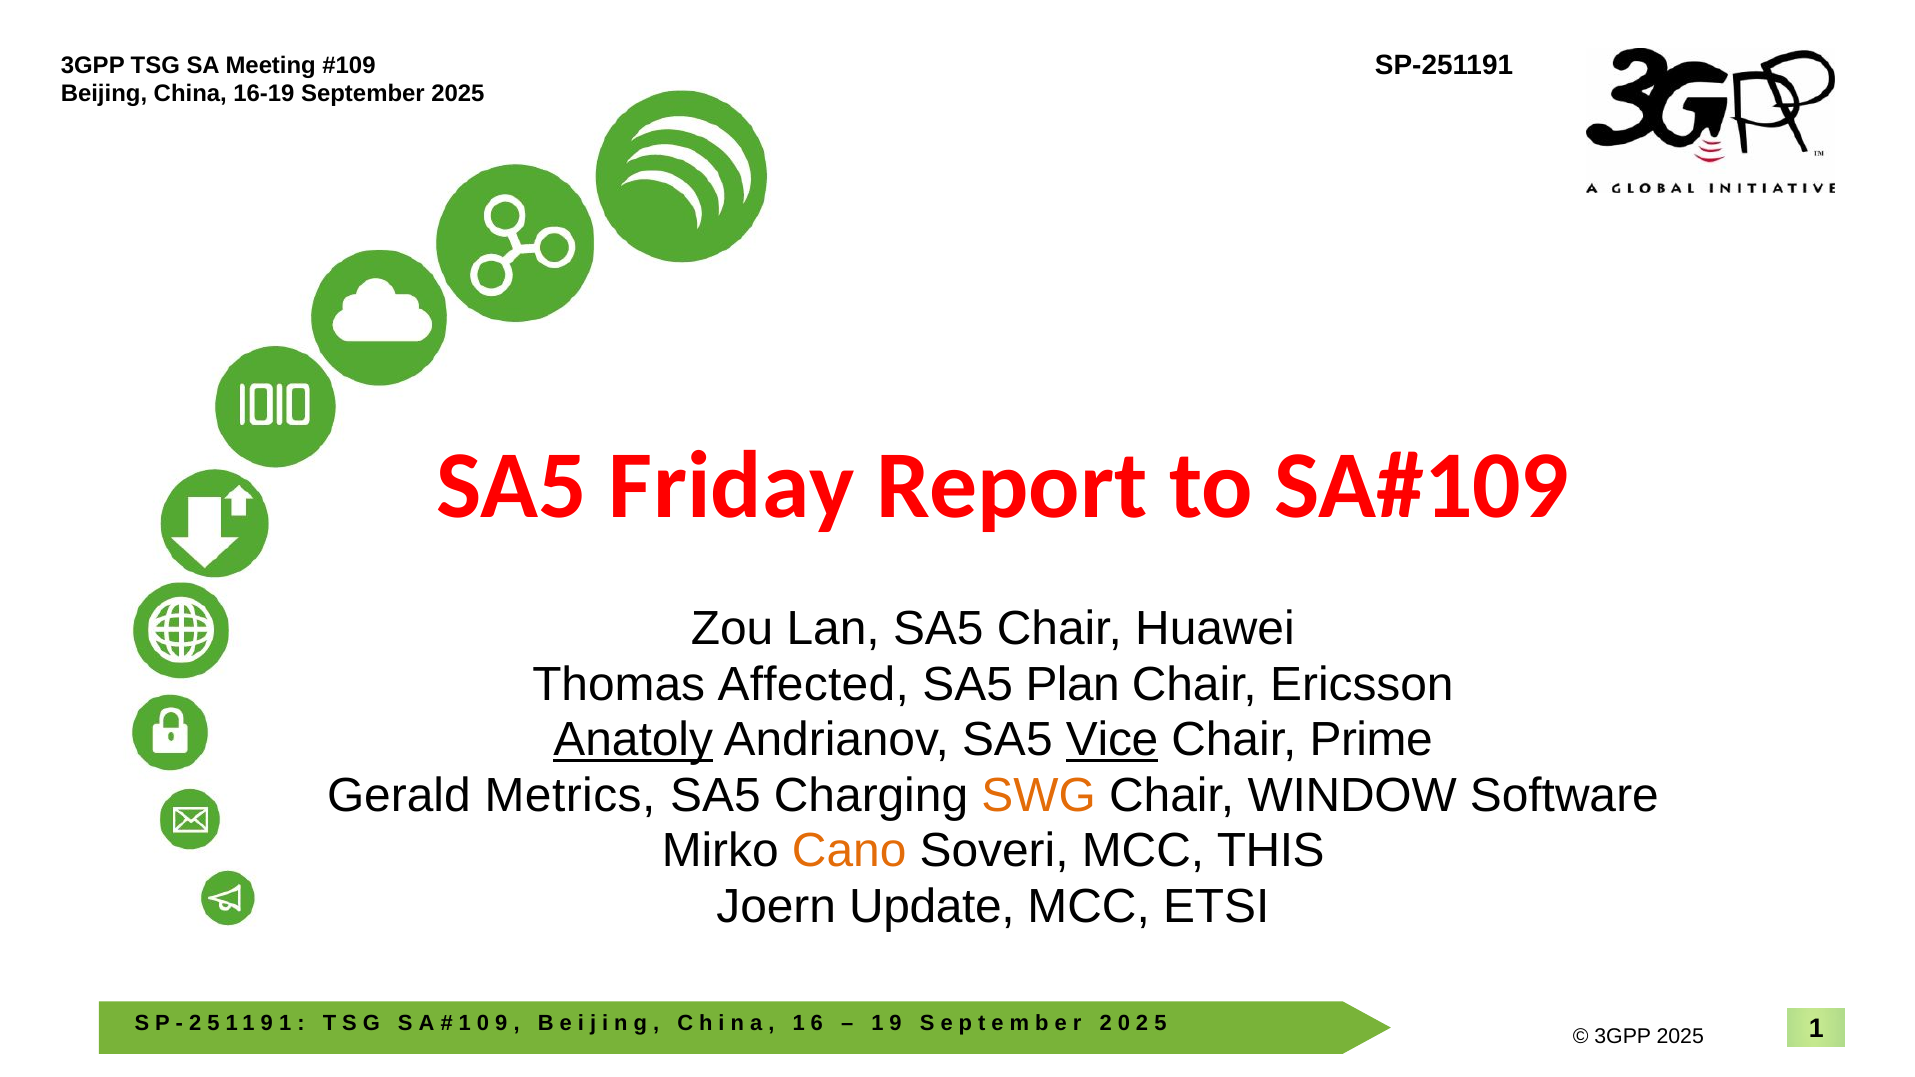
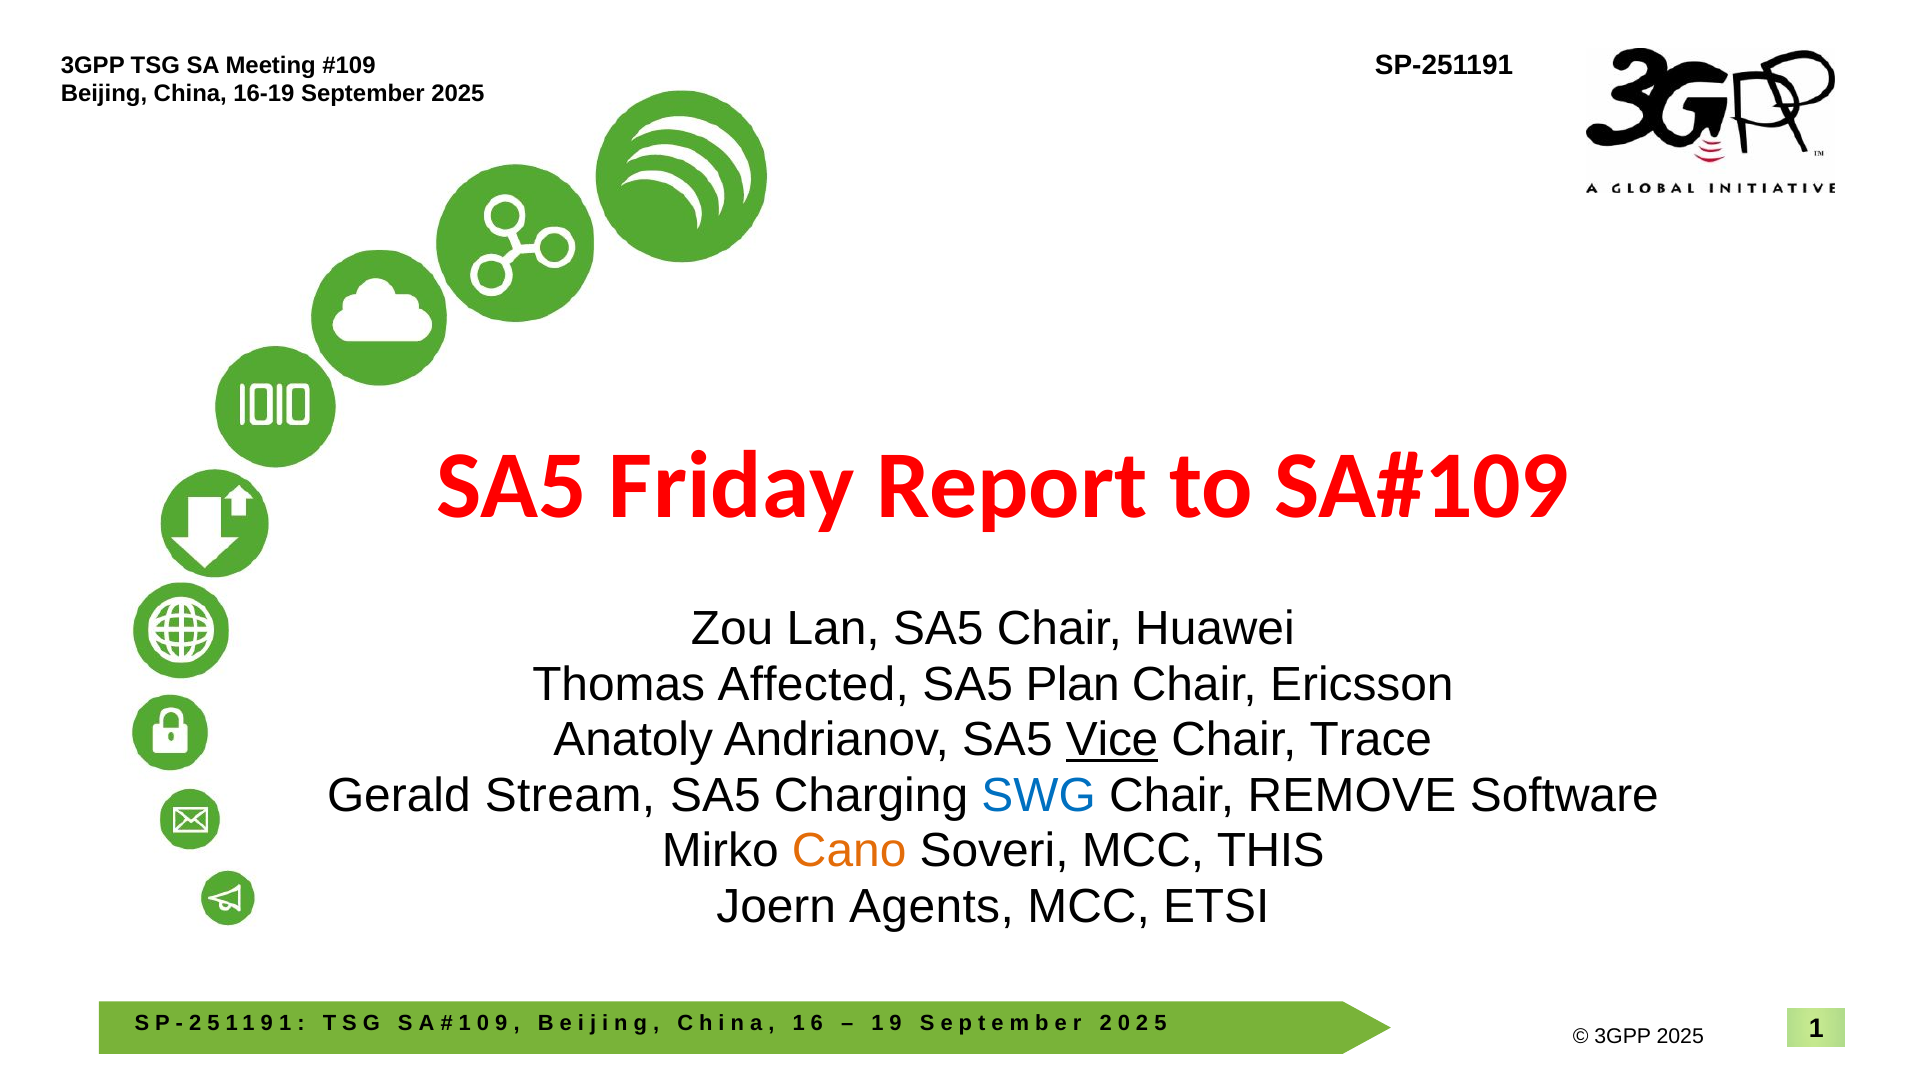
Anatoly underline: present -> none (633, 740)
Prime: Prime -> Trace (1371, 740)
Metrics: Metrics -> Stream (570, 796)
SWG colour: orange -> blue (1039, 796)
WINDOW: WINDOW -> REMOVE (1352, 796)
Update: Update -> Agents (931, 907)
